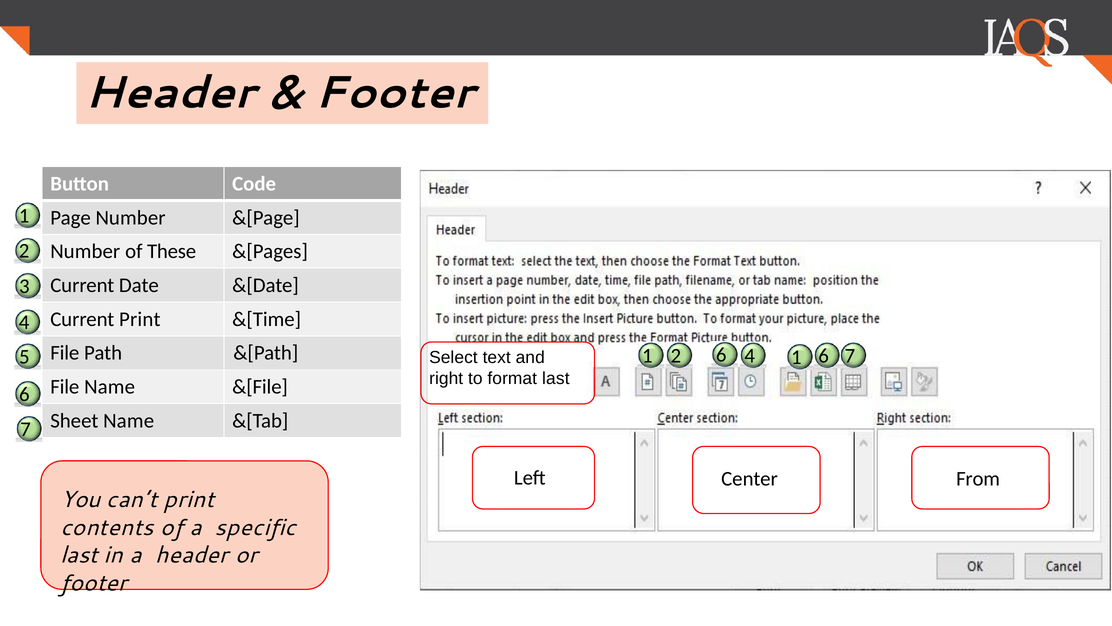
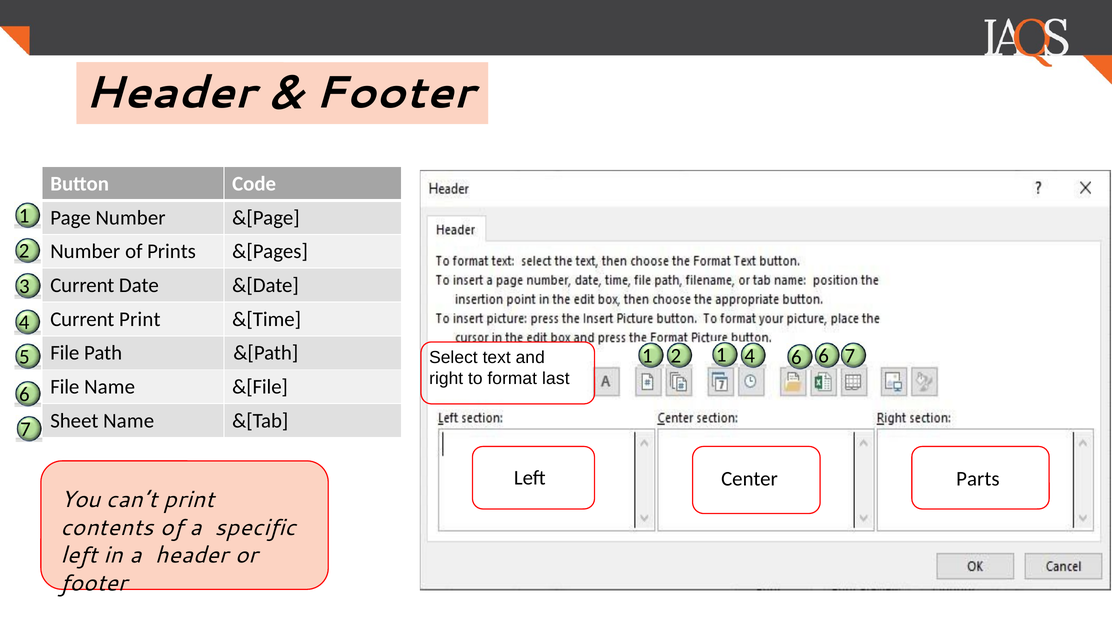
These: These -> Prints (171, 251)
1 2 6: 6 -> 1 (721, 355)
4 1: 1 -> 6 (796, 357)
From: From -> Parts (978, 479)
last: last -> left (79, 555)
